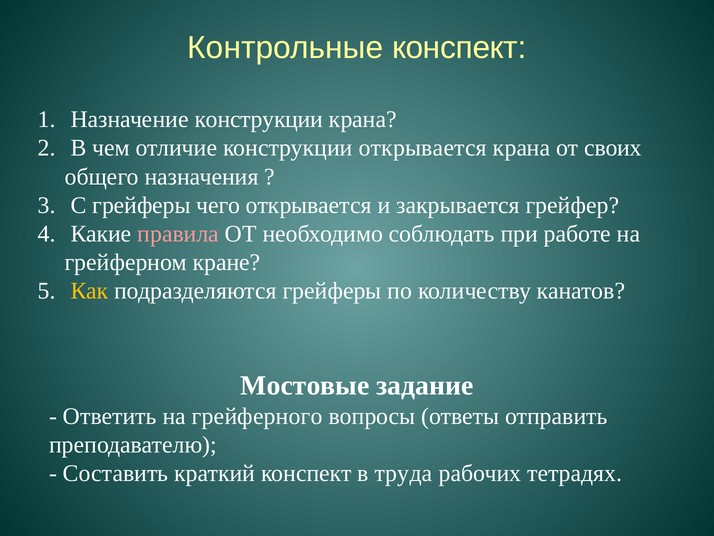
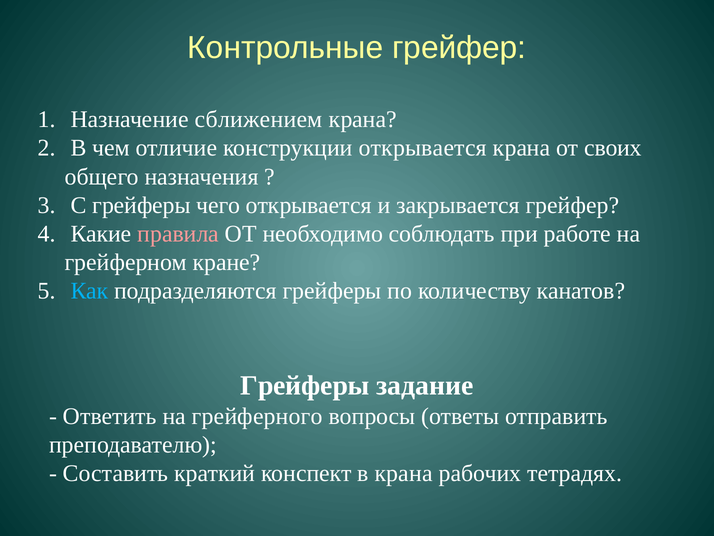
Контрольные конспект: конспект -> грейфер (459, 48)
Назначение конструкции: конструкции -> сближением (259, 119)
Как colour: yellow -> light blue (89, 291)
Мостовые: Мостовые -> Грейферы (305, 385)
в труда: труда -> крана (404, 473)
